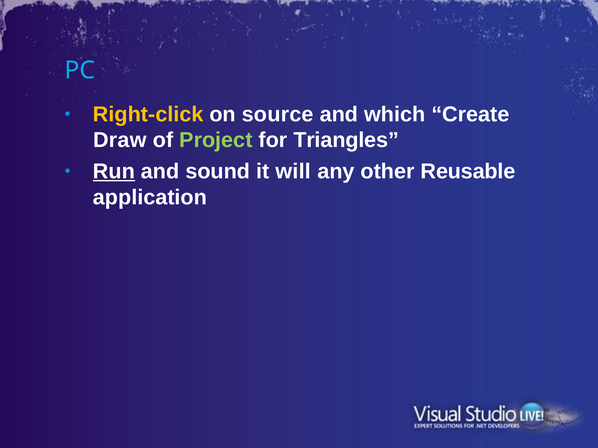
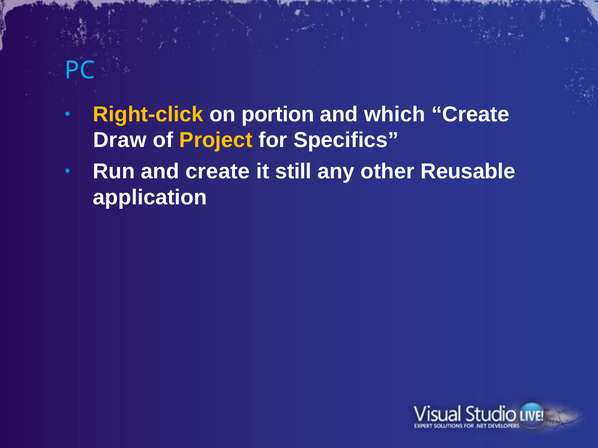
source: source -> portion (278, 114)
Project colour: light green -> yellow (216, 140)
Triangles: Triangles -> Specifics (346, 140)
Run underline: present -> none (114, 172)
and sound: sound -> create (218, 172)
will: will -> still (293, 172)
